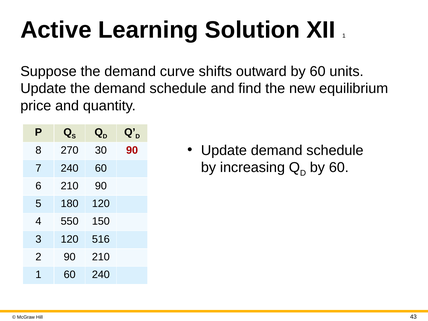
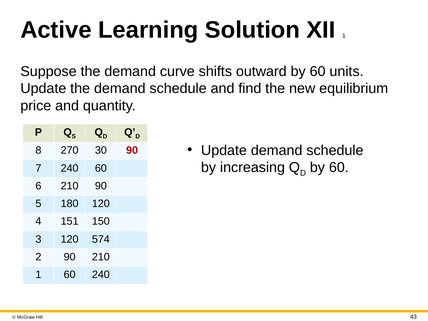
550: 550 -> 151 (70, 221)
516: 516 -> 574 (101, 239)
